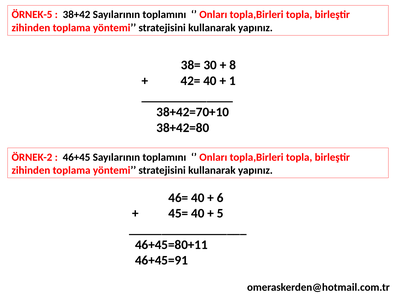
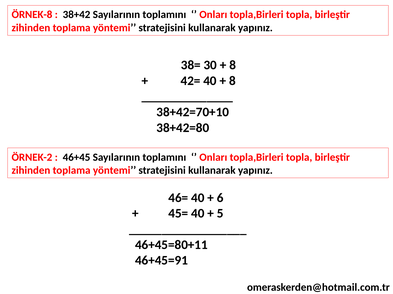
ÖRNEK-5: ÖRNEK-5 -> ÖRNEK-8 (32, 15)
1: 1 -> 8 (232, 81)
